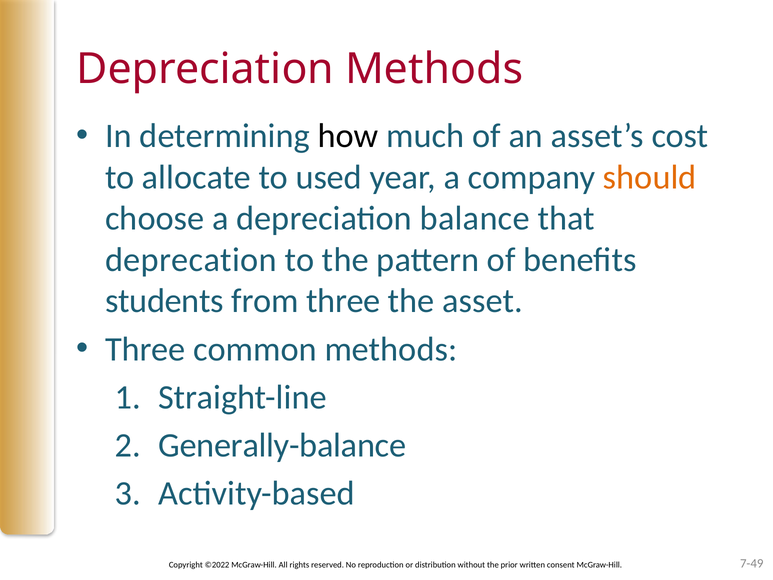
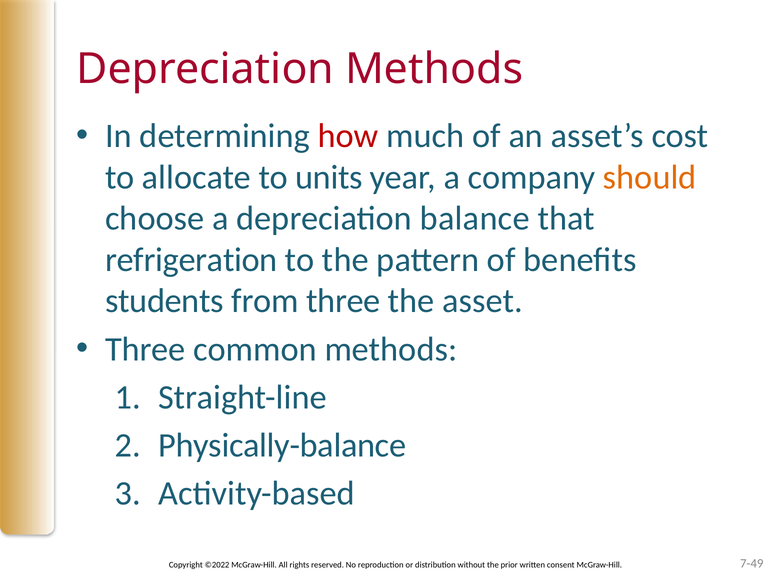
how colour: black -> red (348, 136)
used: used -> units (329, 177)
deprecation: deprecation -> refrigeration (191, 260)
Generally-balance: Generally-balance -> Physically-balance (282, 445)
